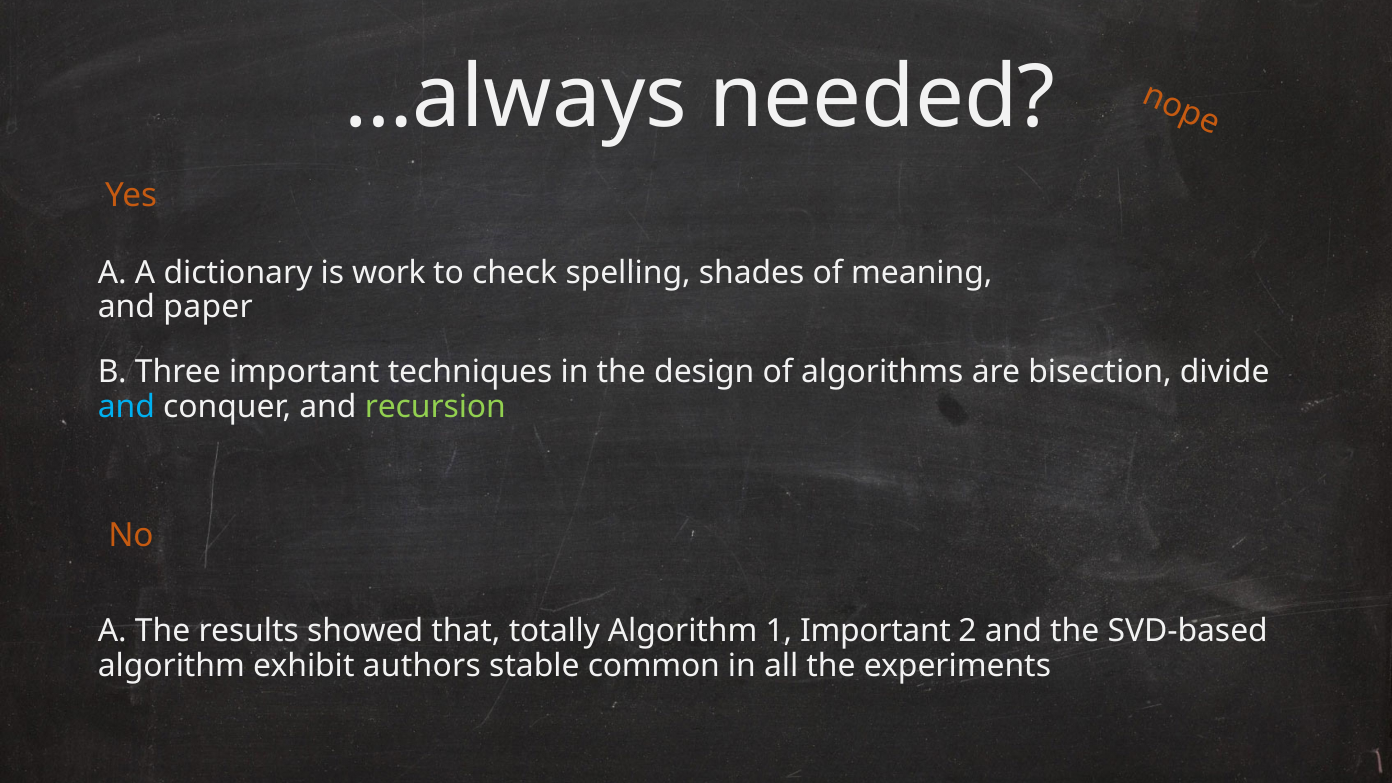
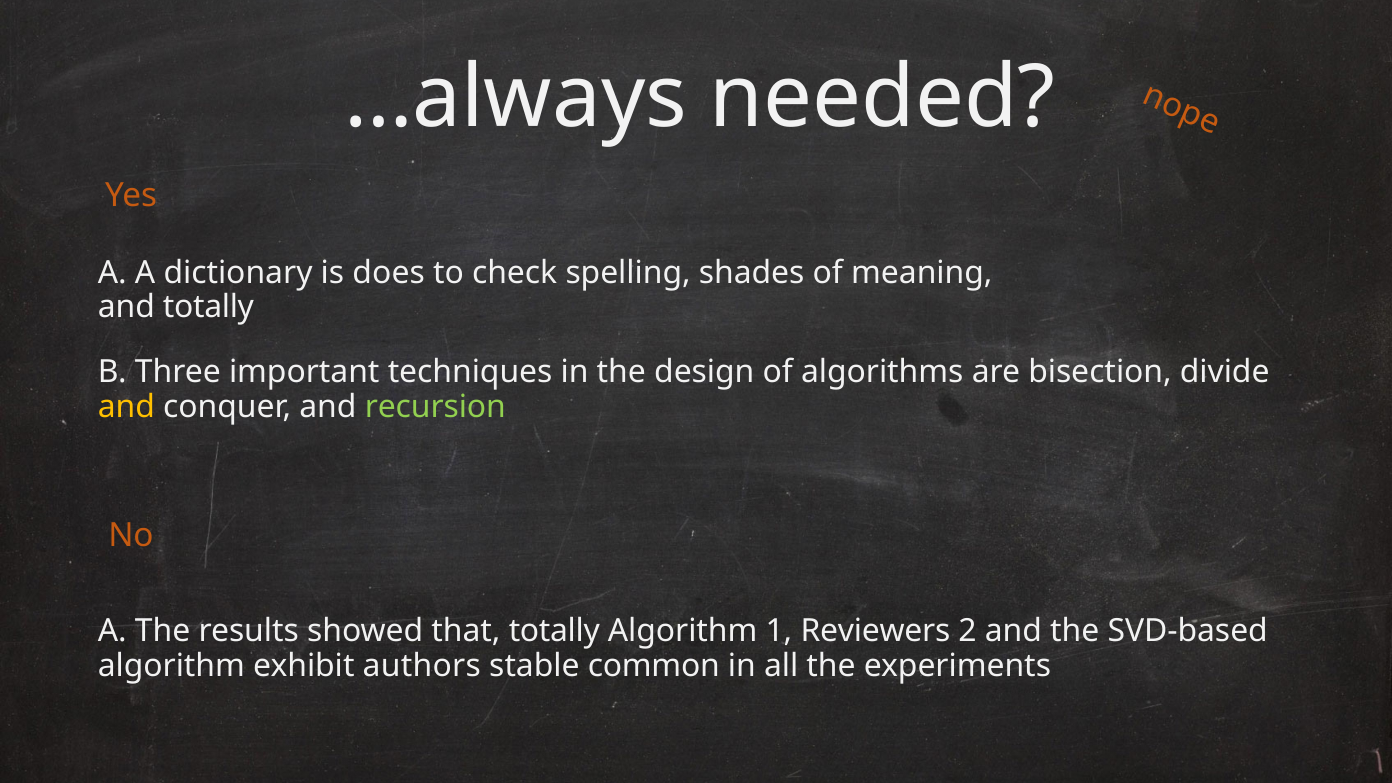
work: work -> does (389, 273)
and paper: paper -> totally (208, 307)
and colour: light blue -> yellow (126, 406)
1 Important: Important -> Reviewers (876, 631)
